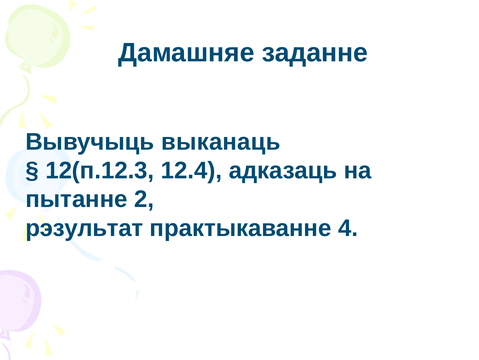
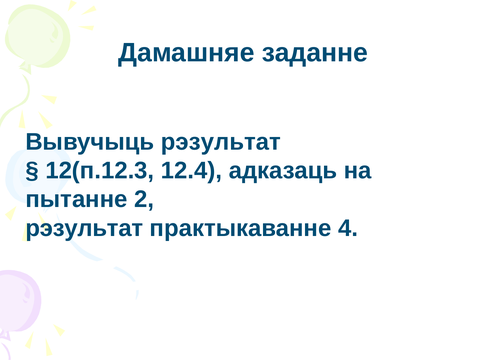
Вывучыць выканаць: выканаць -> рэзультат (221, 141)
